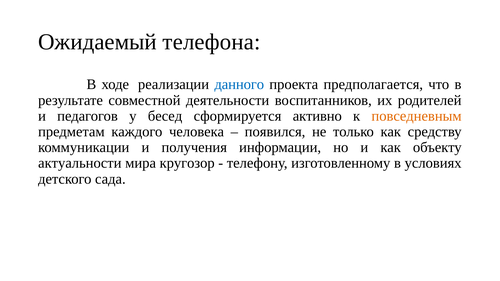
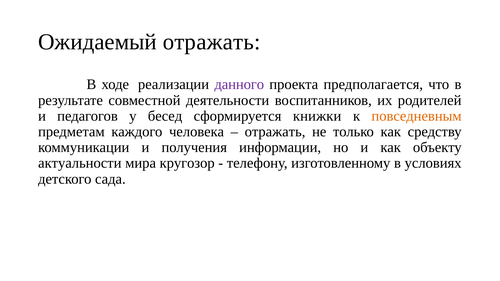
Ожидаемый телефона: телефона -> отражать (212, 42)
данного colour: blue -> purple (239, 85)
активно: активно -> книжки (317, 116)
появился: появился -> отражать (275, 132)
